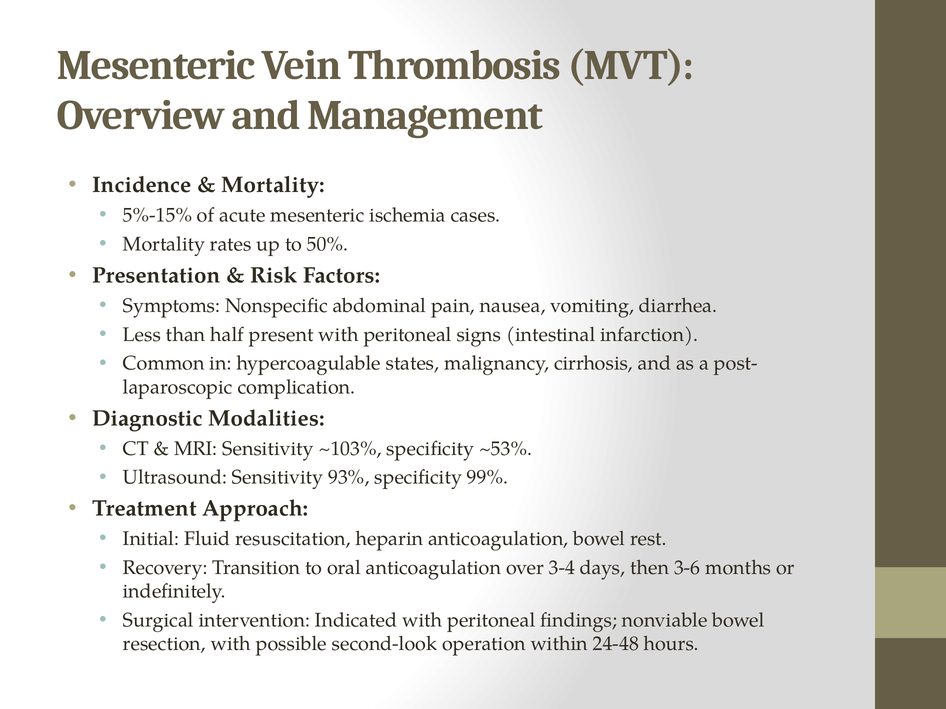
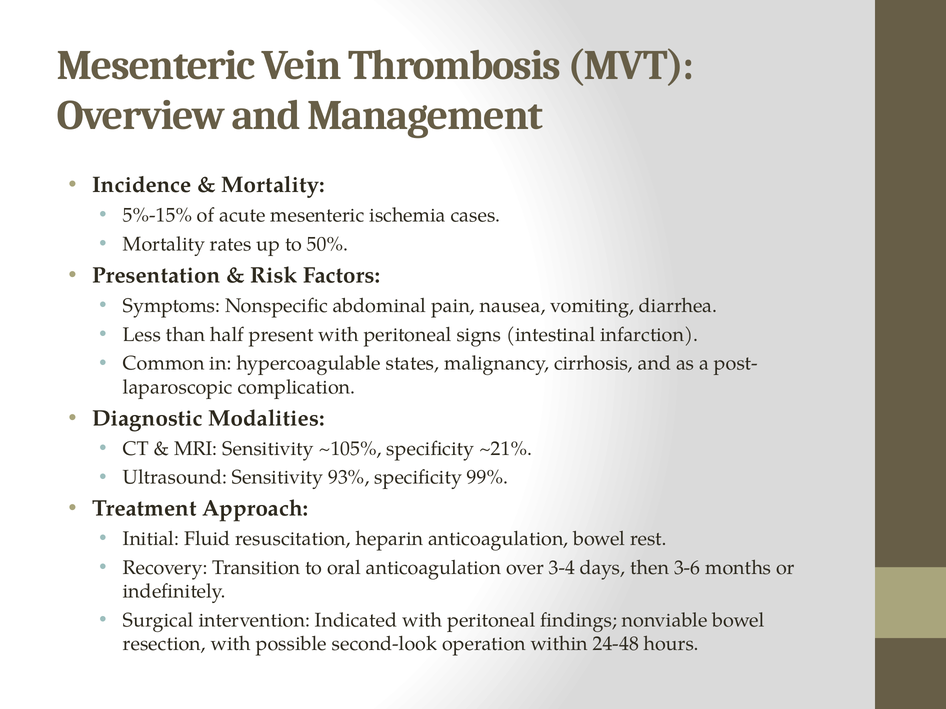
~103%: ~103% -> ~105% (350, 449)
~53%: ~53% -> ~21% (506, 449)
